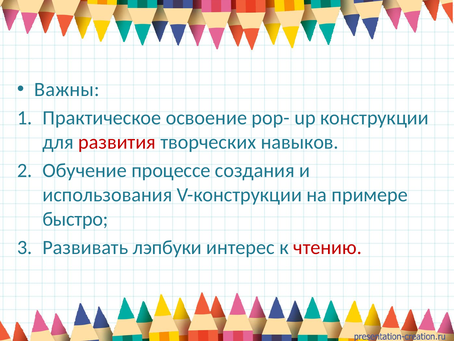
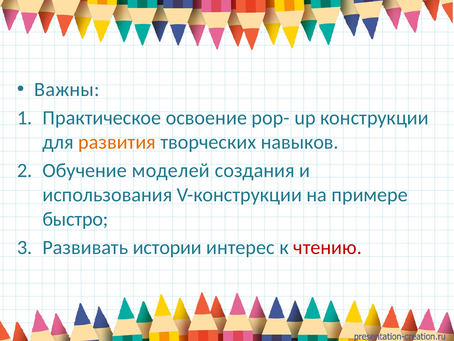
развития colour: red -> orange (117, 142)
процессе: процессе -> моделей (171, 170)
лэпбуки: лэпбуки -> истории (167, 247)
